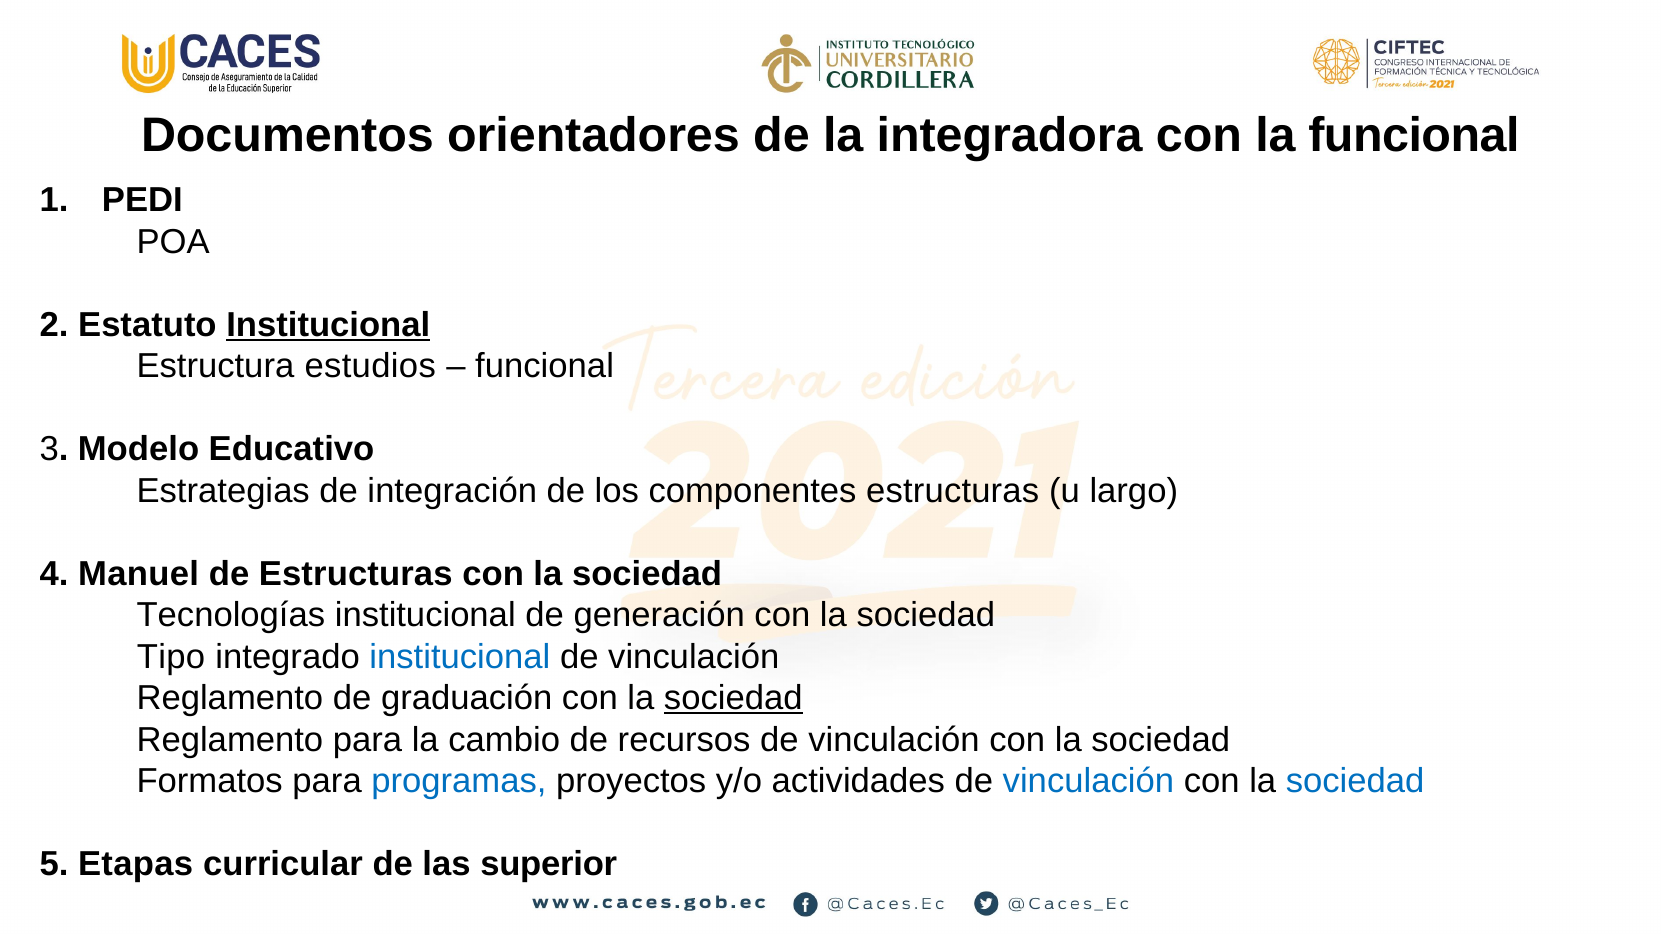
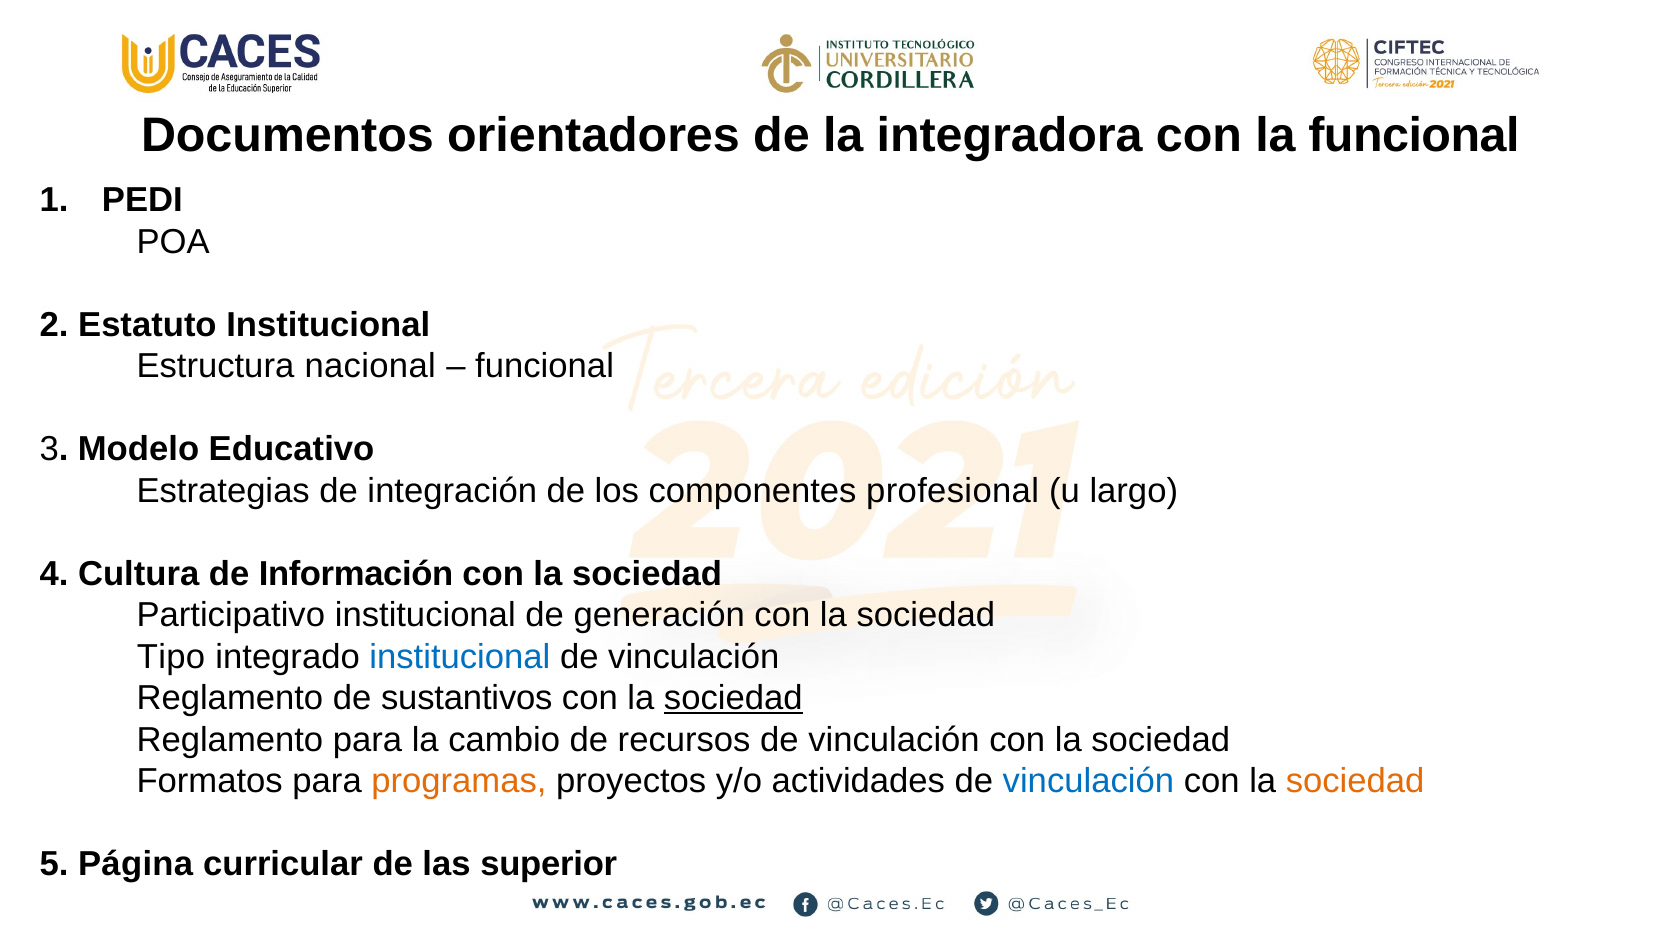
Institucional underline: present -> none (328, 325)
estudios: estudios -> nacional (370, 366)
componentes estructuras: estructuras -> profesional (953, 491)
Manuel: Manuel -> Cultura (139, 574)
de Estructuras: Estructuras -> Información (356, 574)
Tecnologías: Tecnologías -> Participativo (231, 616)
graduación: graduación -> sustantivos (467, 699)
programas colour: blue -> orange (459, 782)
sociedad colour: blue -> orange (1355, 782)
Etapas: Etapas -> Página (136, 865)
